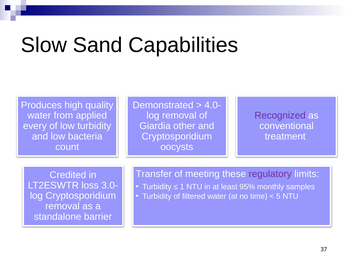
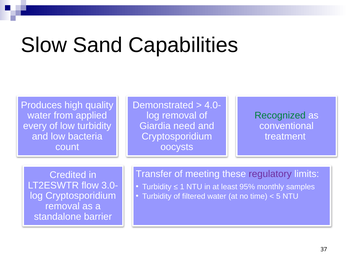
Recognized colour: purple -> green (280, 116)
other: other -> need (184, 126)
loss: loss -> flow (90, 185)
